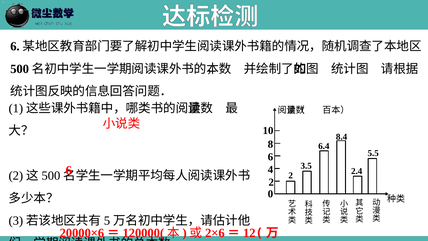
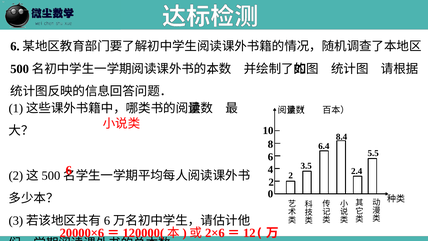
5: 5 -> 6 (107, 221)
